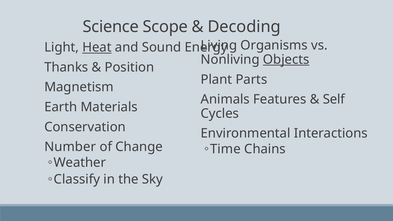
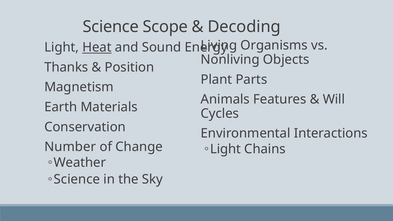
Objects underline: present -> none (286, 60)
Self: Self -> Will (334, 99)
Time: Time -> Light (225, 149)
Classify: Classify -> Science (77, 179)
